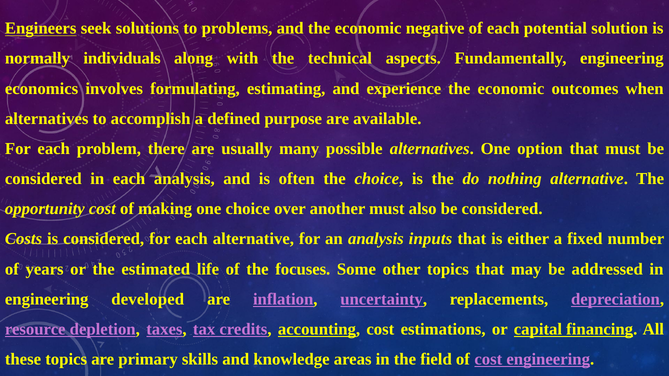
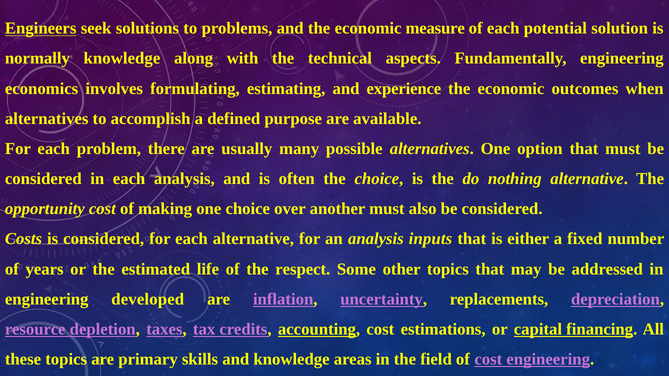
negative: negative -> measure (435, 28)
normally individuals: individuals -> knowledge (122, 59)
focuses: focuses -> respect (303, 269)
